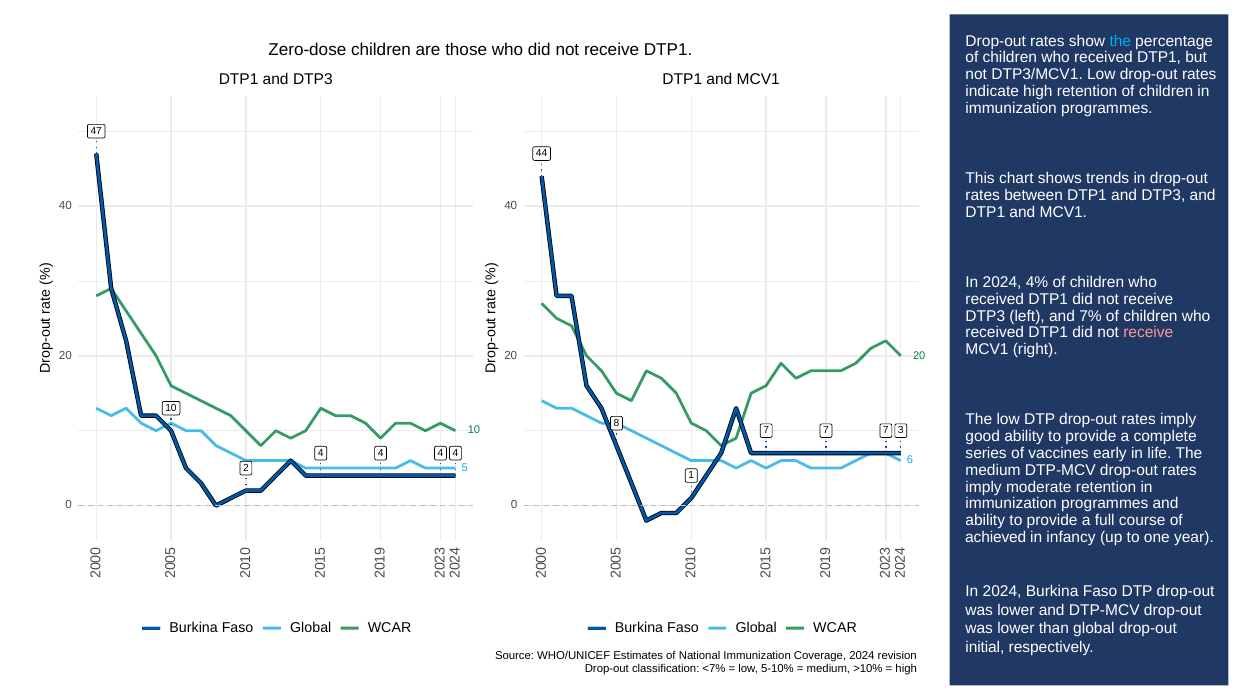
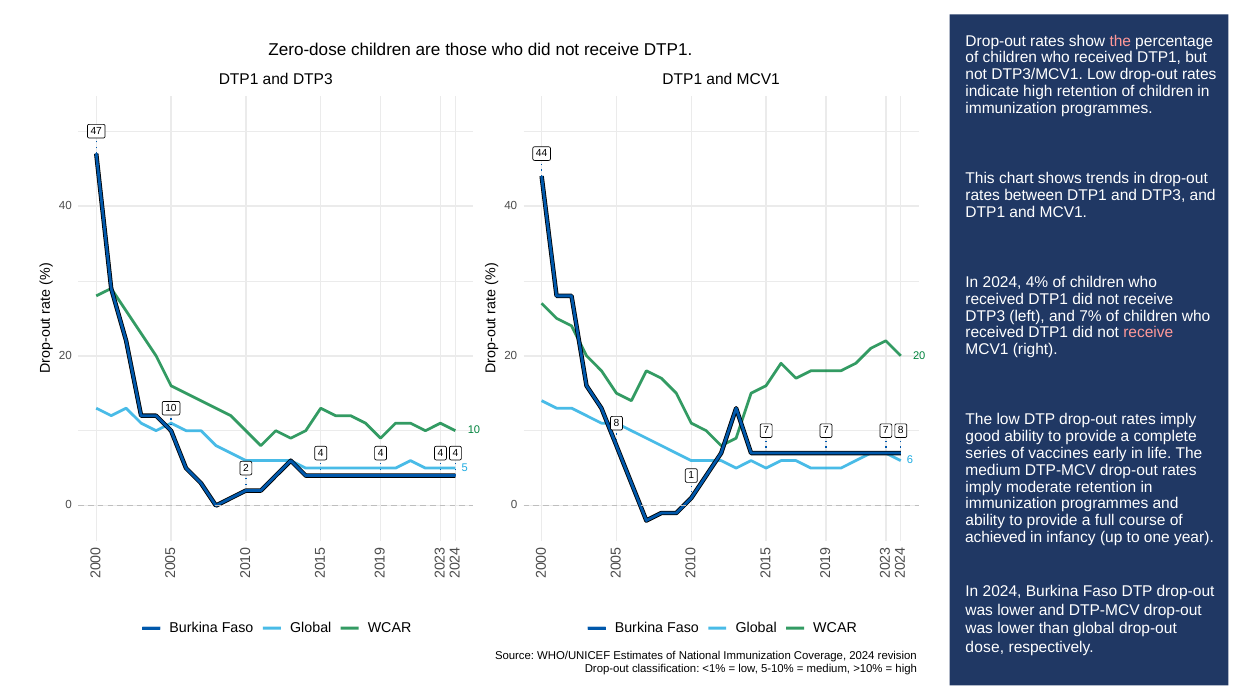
the colour: light blue -> pink (1120, 41)
7 3: 3 -> 8 (901, 430)
initial: initial -> dose (985, 647)
<7%: <7% -> <1% (714, 668)
